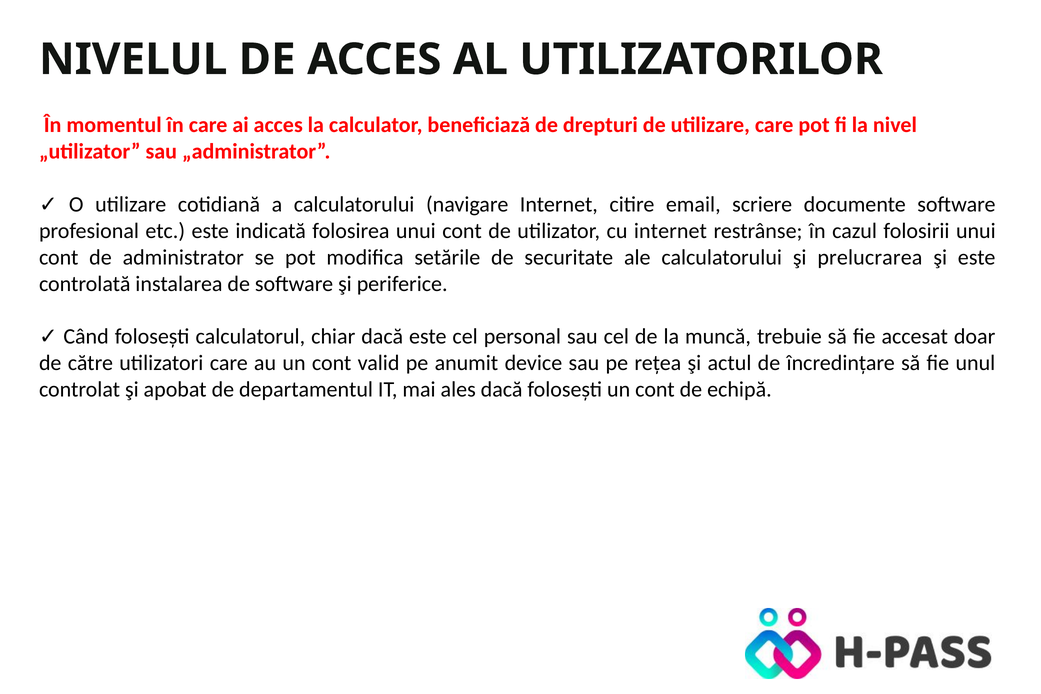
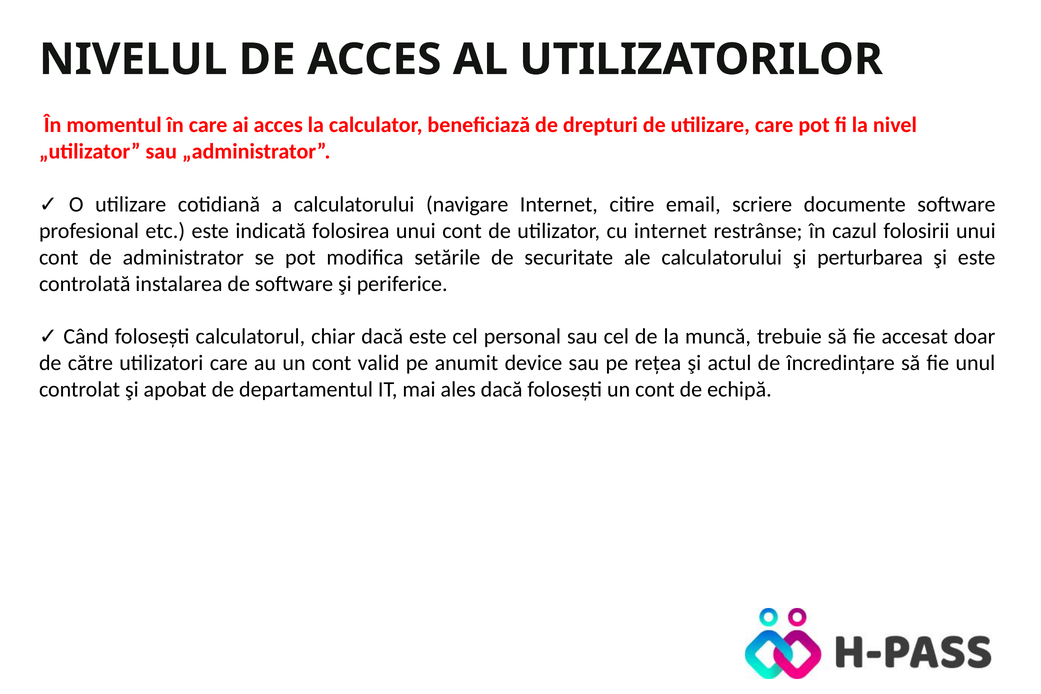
prelucrarea: prelucrarea -> perturbarea (870, 257)
